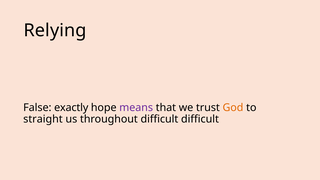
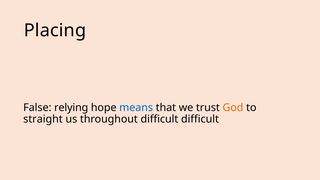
Relying: Relying -> Placing (55, 30)
exactly: exactly -> relying (71, 107)
means colour: purple -> blue (136, 107)
